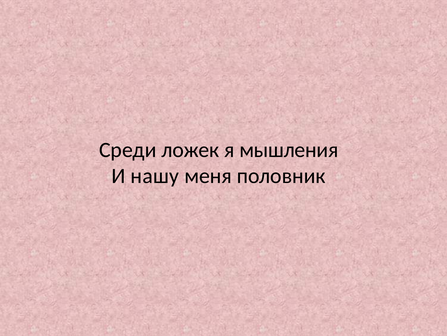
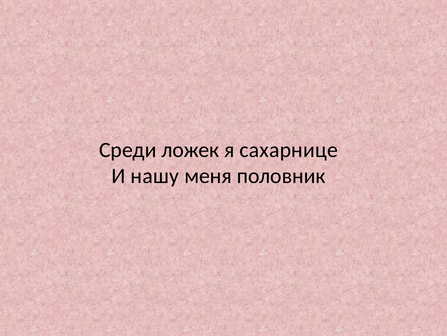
мышления: мышления -> сахарнице (289, 149)
